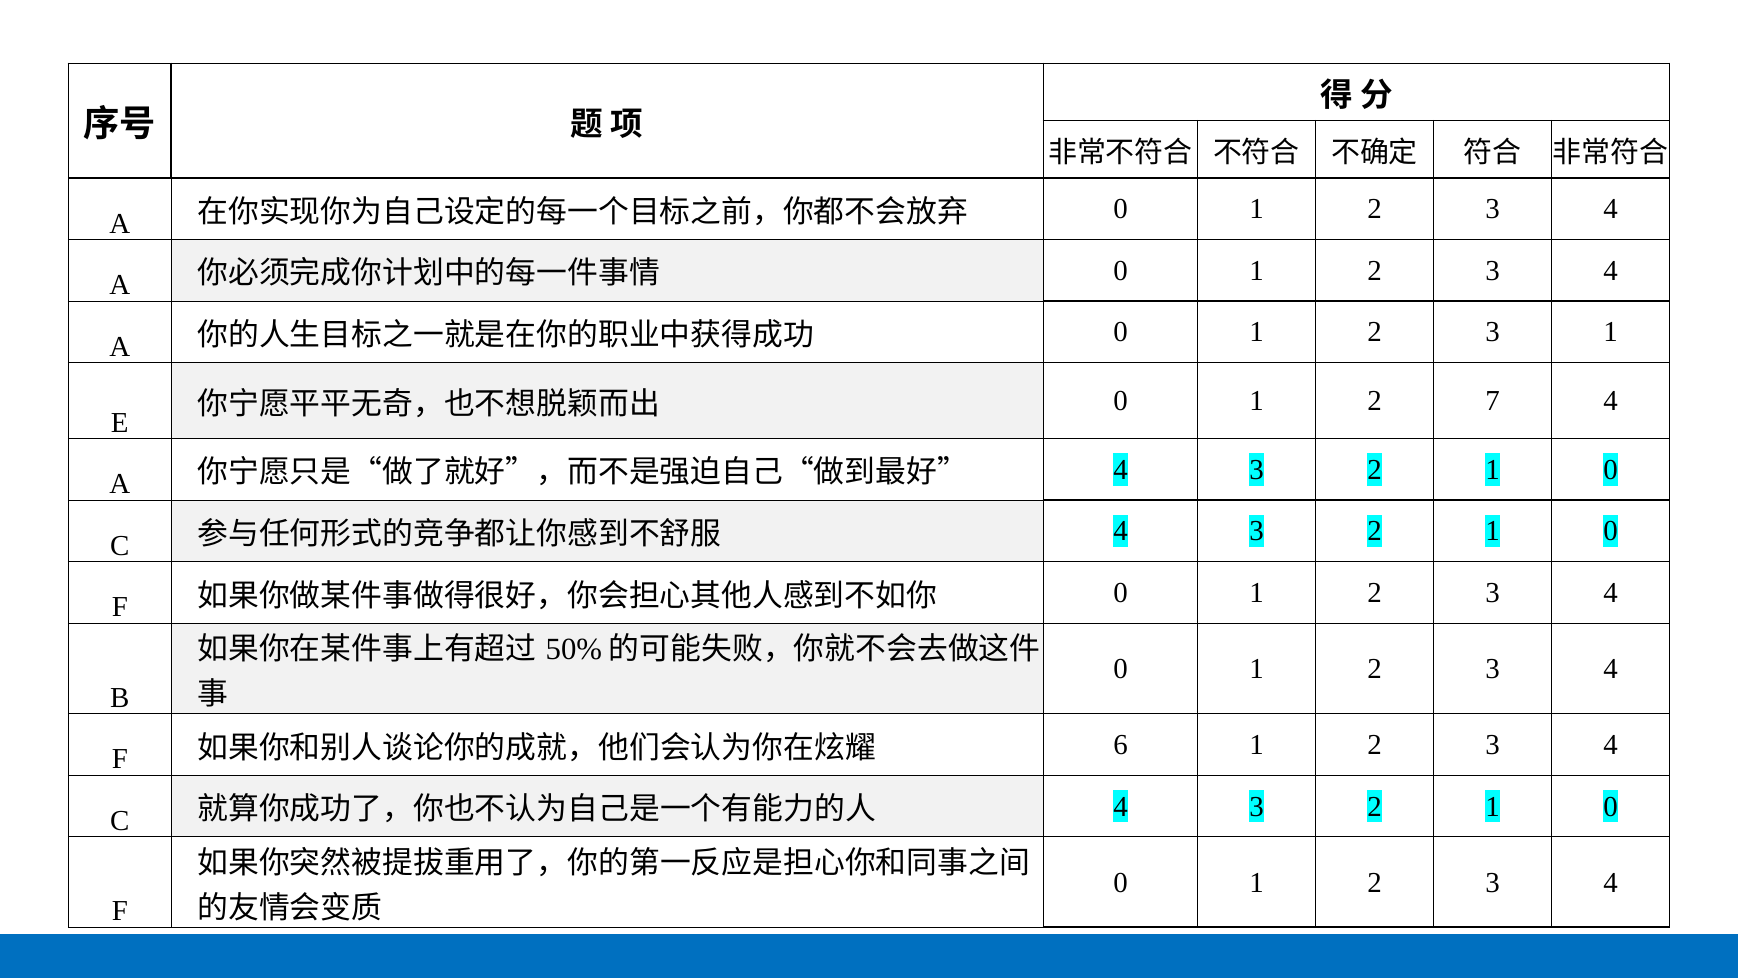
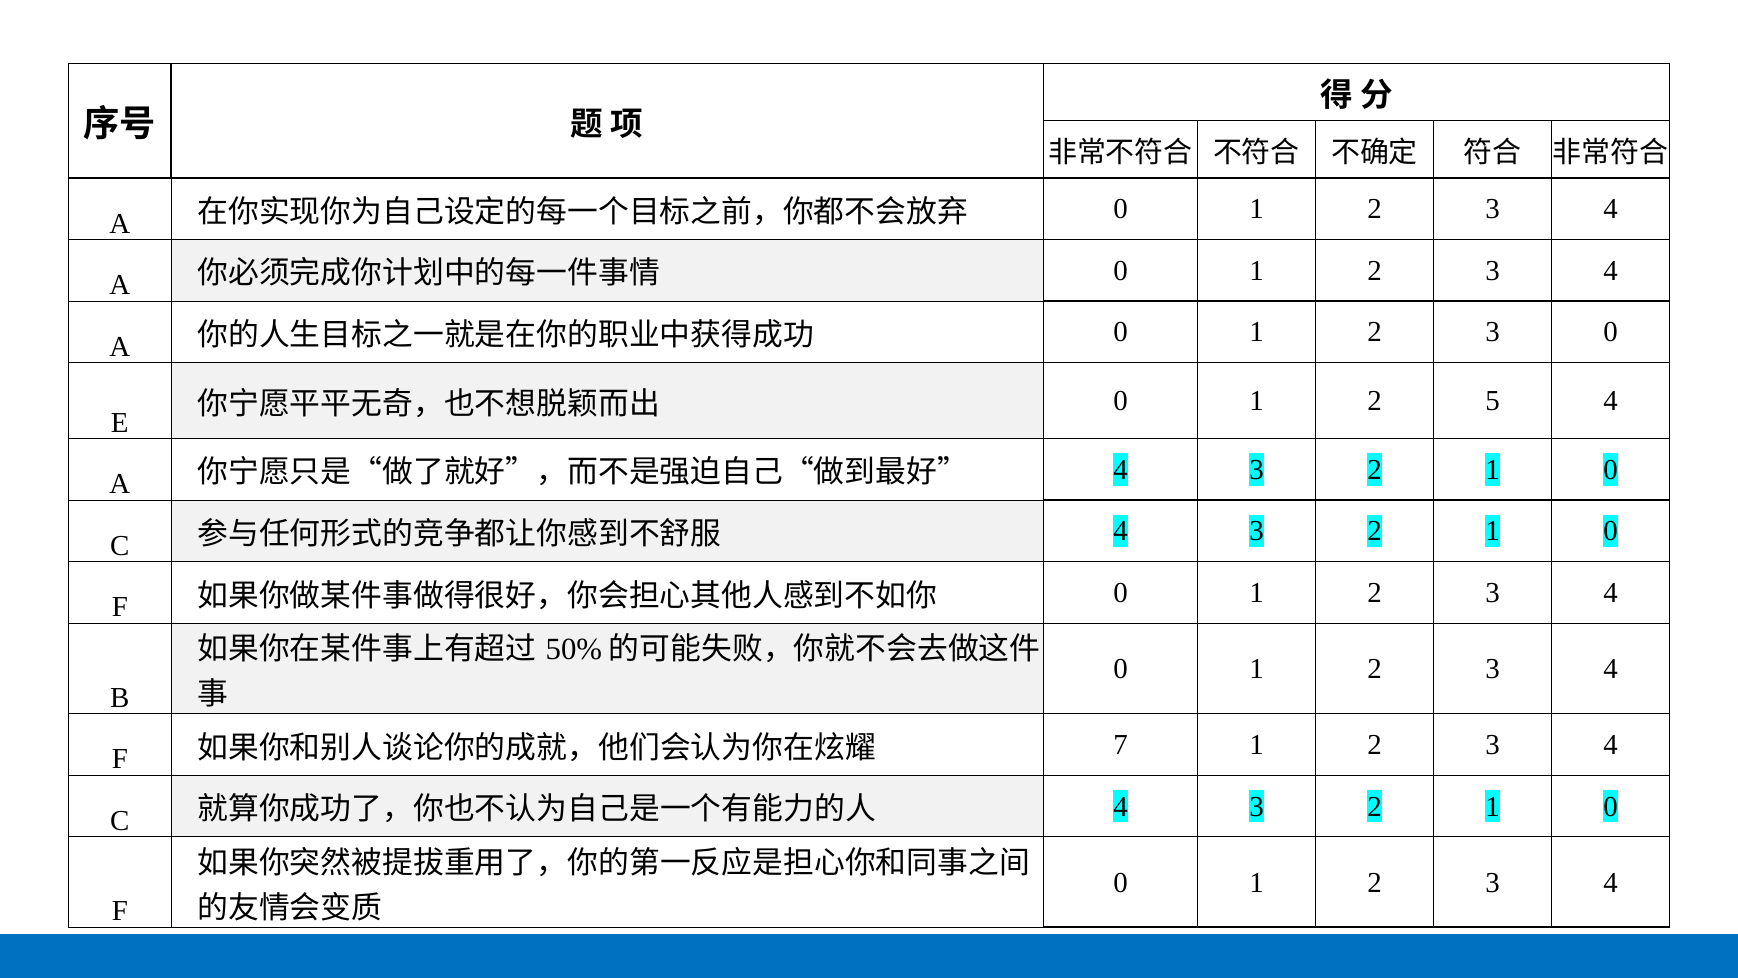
3 1: 1 -> 0 (1611, 332)
7: 7 -> 5 (1493, 401)
6: 6 -> 7 (1121, 745)
